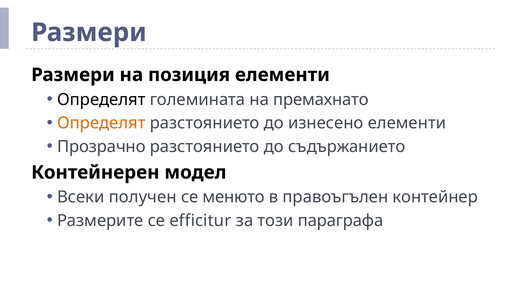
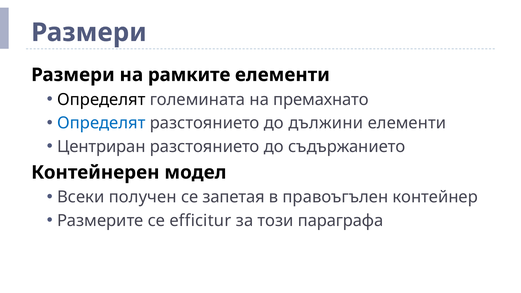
позиция: позиция -> рамките (189, 75)
Определят colour: orange -> blue (101, 123)
изнесено: изнесено -> дължини (326, 123)
Прозрачно: Прозрачно -> Центриран (101, 147)
менюто: менюто -> запетая (234, 197)
